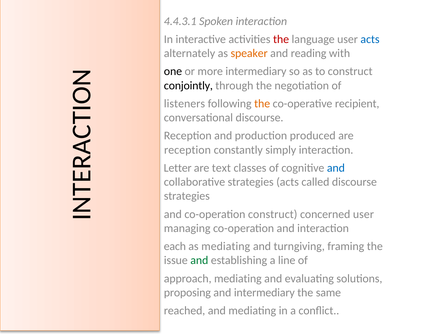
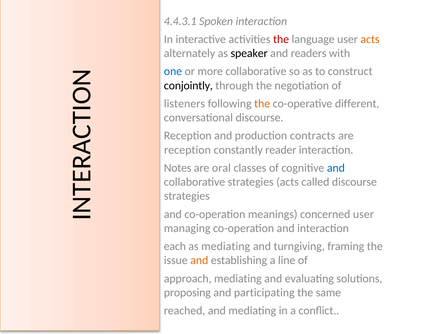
acts colour: blue -> orange (370, 39)
speaker colour: orange -> black (249, 53)
reading: reading -> readers (309, 53)
one colour: black -> blue (173, 71)
more intermediary: intermediary -> collaborative (256, 71)
recipient: recipient -> different (357, 104)
produced: produced -> contracts (313, 136)
simply: simply -> reader (281, 150)
Letter: Letter -> Notes (178, 168)
text: text -> oral (221, 168)
co-operation construct: construct -> meanings (273, 214)
and colour: green -> orange (199, 260)
and intermediary: intermediary -> participating (264, 292)
